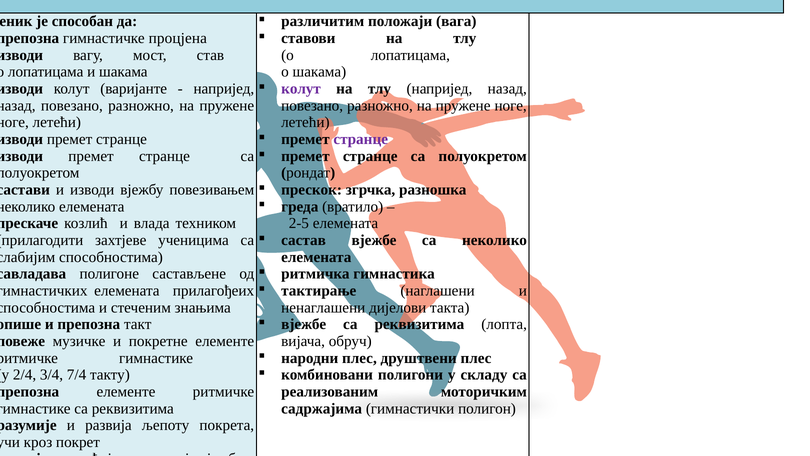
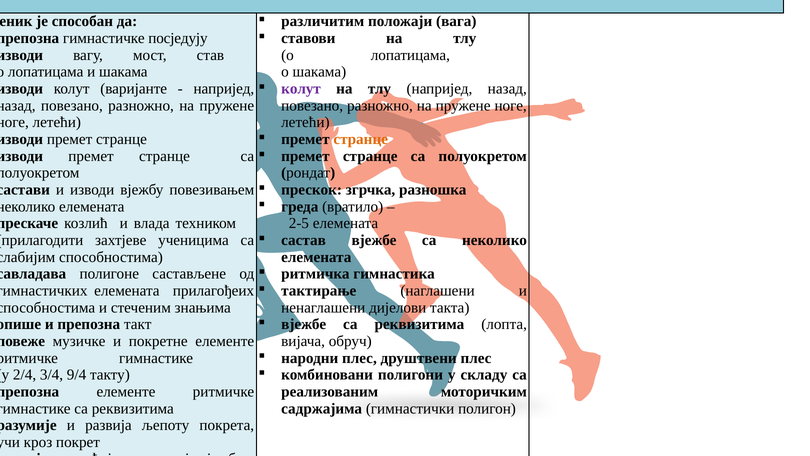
процјена: процјена -> посједују (178, 38)
странце colour: purple -> orange (361, 139)
7/4: 7/4 -> 9/4 (77, 375)
